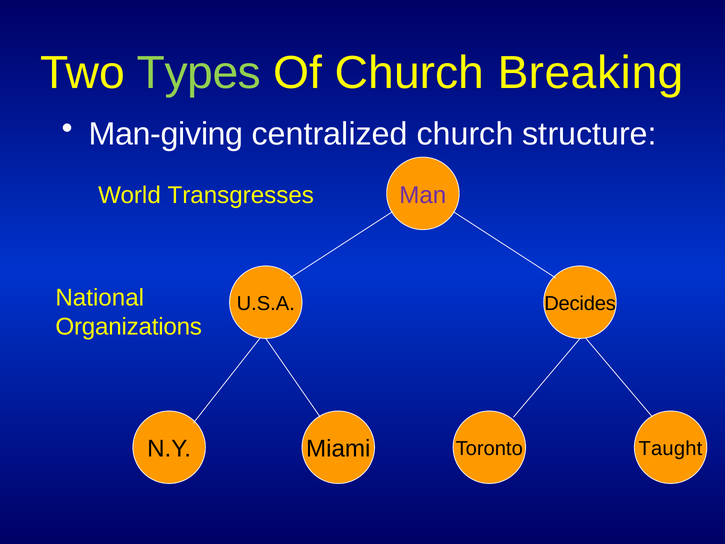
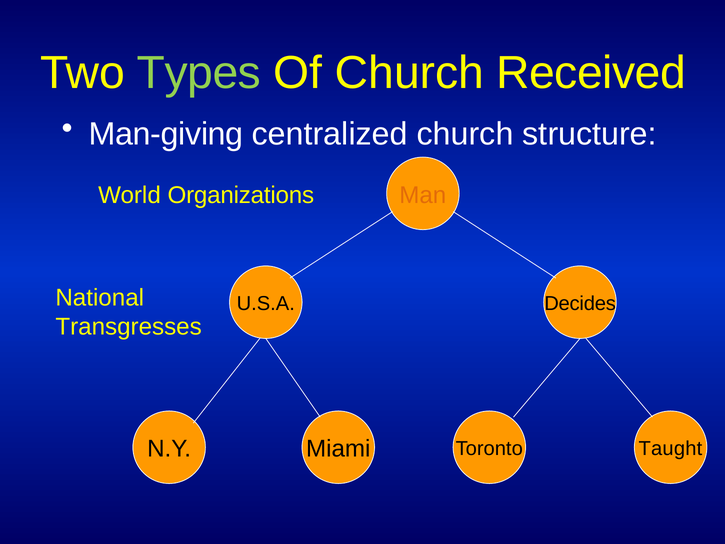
Breaking: Breaking -> Received (591, 73)
Transgresses: Transgresses -> Organizations (241, 195)
Man colour: purple -> orange (423, 195)
Organizations: Organizations -> Transgresses (129, 327)
